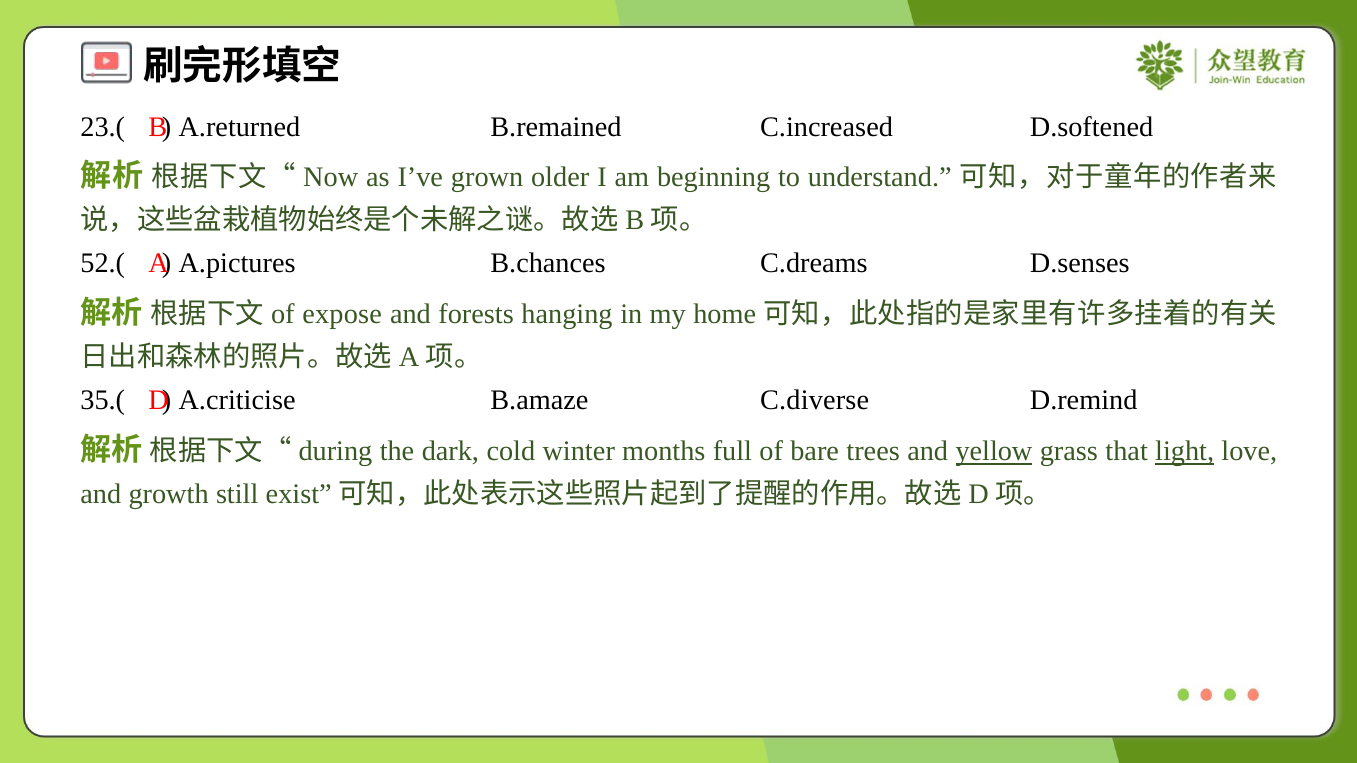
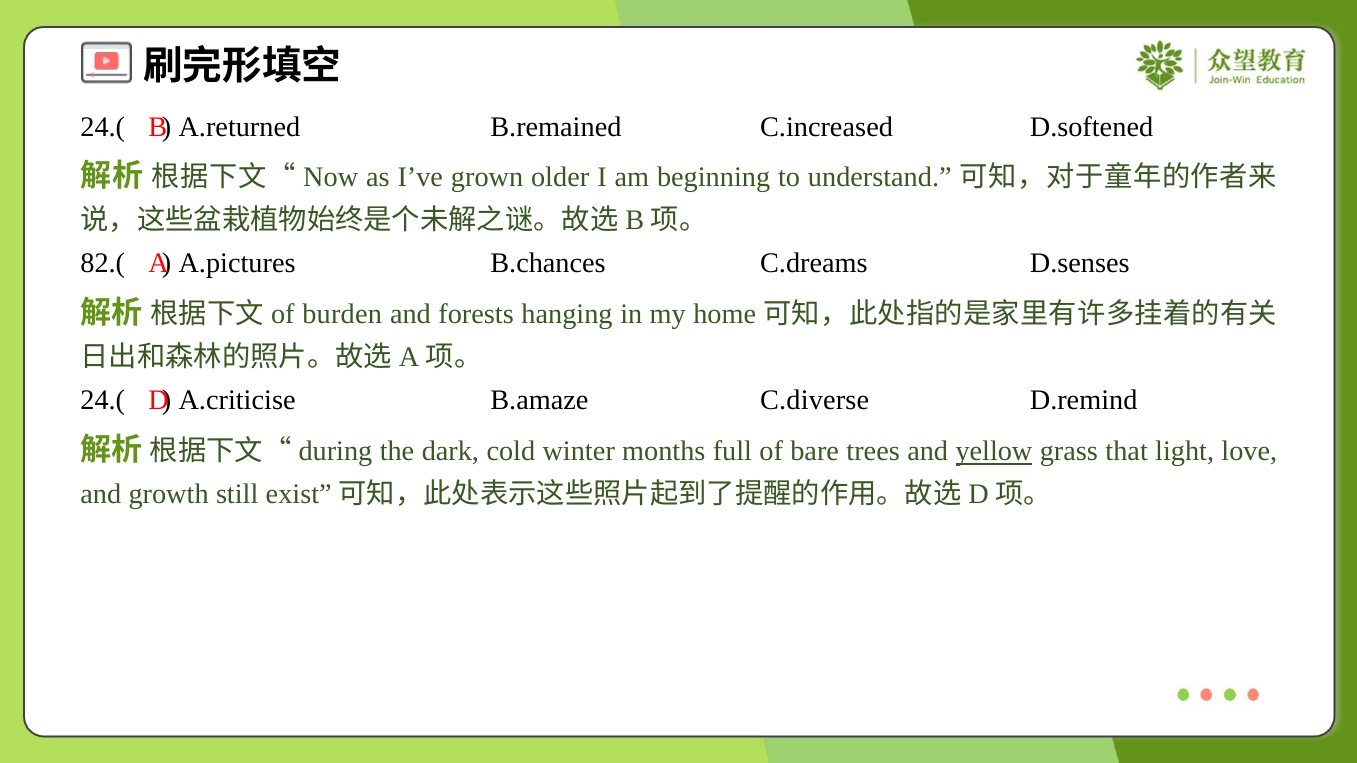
23.(: 23.( -> 24.( (103, 127)
52.(: 52.( -> 82.( (103, 264)
expose: expose -> burden (342, 315)
35.(: 35.( -> 24.( (103, 401)
light underline: present -> none (1185, 452)
